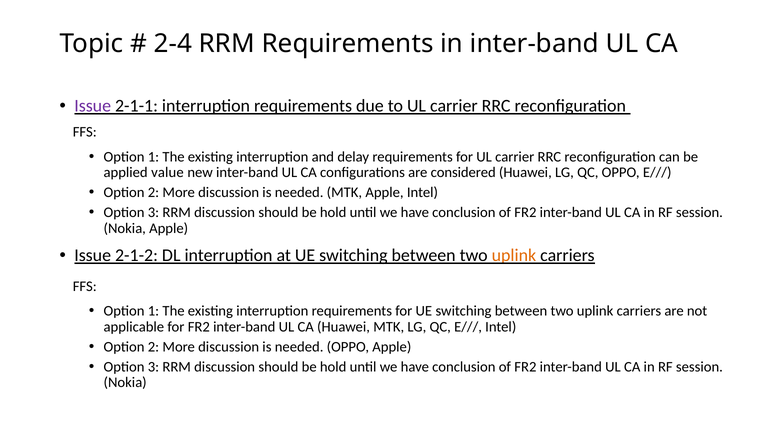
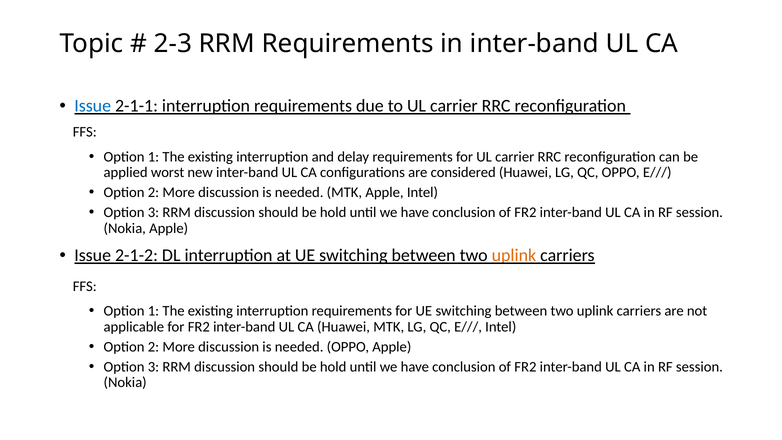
2-4: 2-4 -> 2-3 (173, 44)
Issue colour: purple -> blue (93, 106)
value: value -> worst (168, 172)
